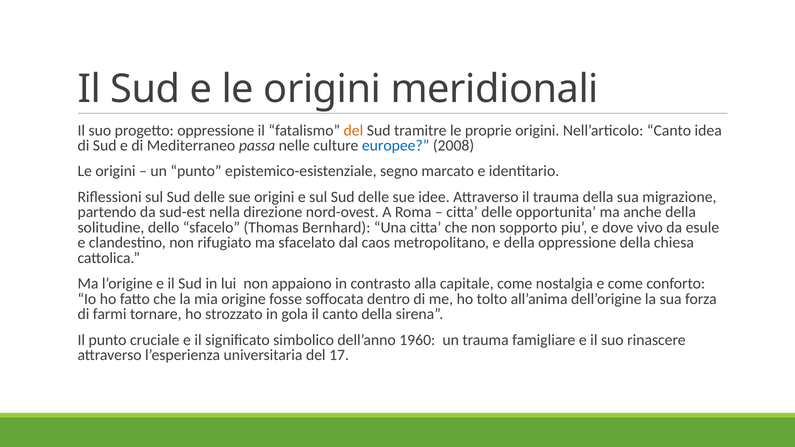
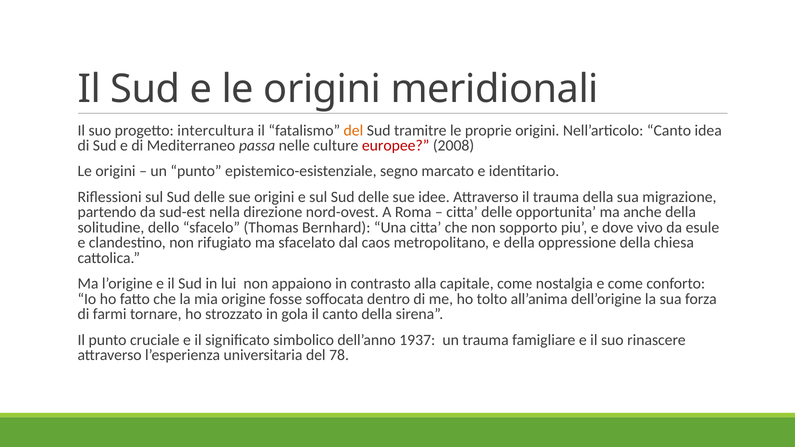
progetto oppressione: oppressione -> intercultura (216, 130)
europee colour: blue -> red (396, 146)
1960: 1960 -> 1937 (417, 340)
17: 17 -> 78 (339, 355)
